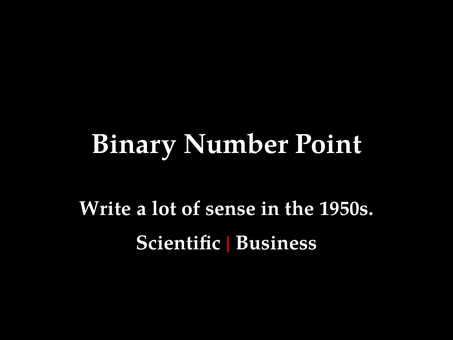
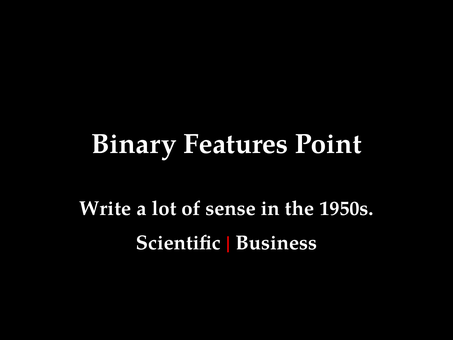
Number: Number -> Features (236, 144)
